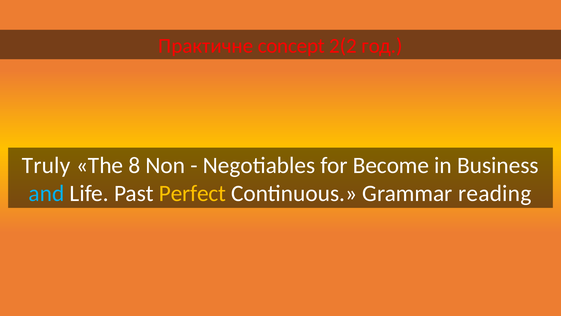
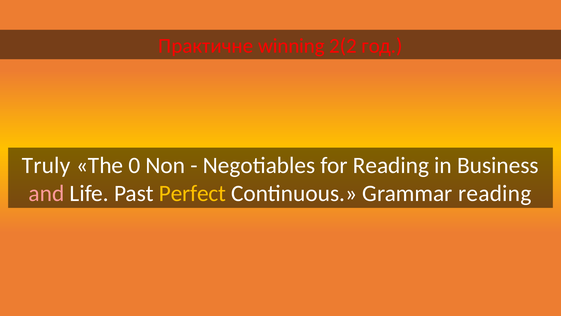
concept: concept -> winning (291, 46)
8: 8 -> 0 (134, 165)
for Become: Become -> Reading (391, 165)
and colour: light blue -> pink (47, 193)
